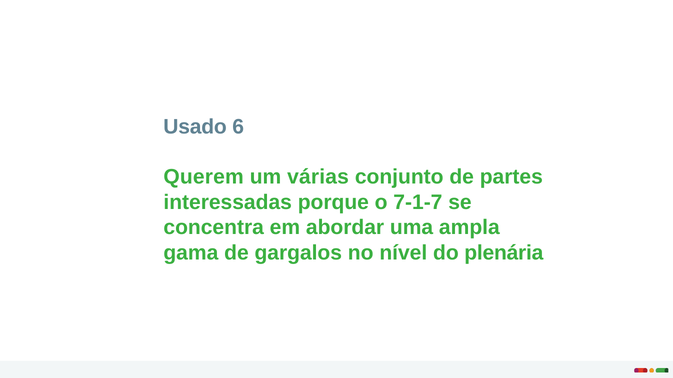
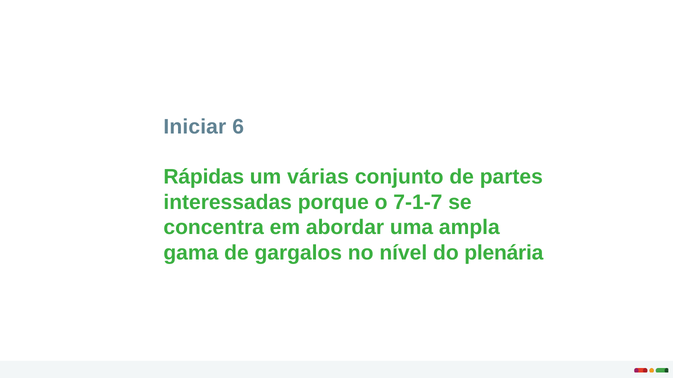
Usado: Usado -> Iniciar (195, 127)
Querem: Querem -> Rápidas (204, 177)
